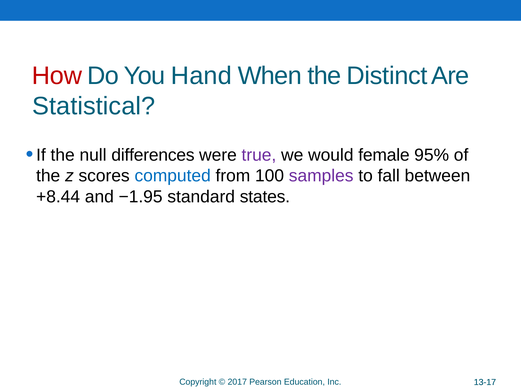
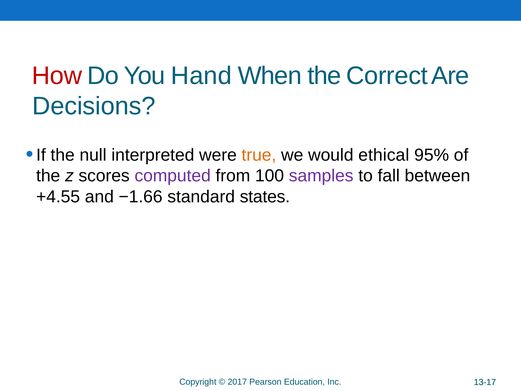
Distinct: Distinct -> Correct (387, 76)
Statistical: Statistical -> Decisions (94, 106)
differences: differences -> interpreted (153, 155)
true colour: purple -> orange (259, 155)
female: female -> ethical (384, 155)
computed colour: blue -> purple (173, 176)
+8.44: +8.44 -> +4.55 (58, 197)
−1.95: −1.95 -> −1.66 (141, 197)
